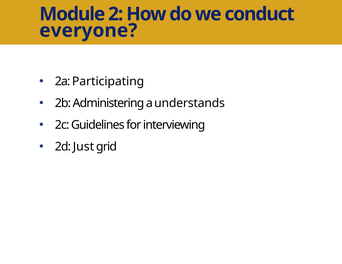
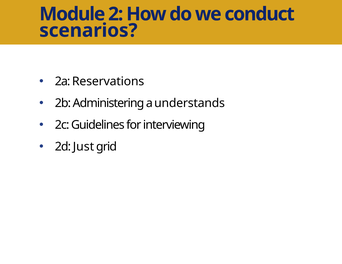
everyone: everyone -> scenarios (88, 31)
Participating: Participating -> Reservations (108, 82)
